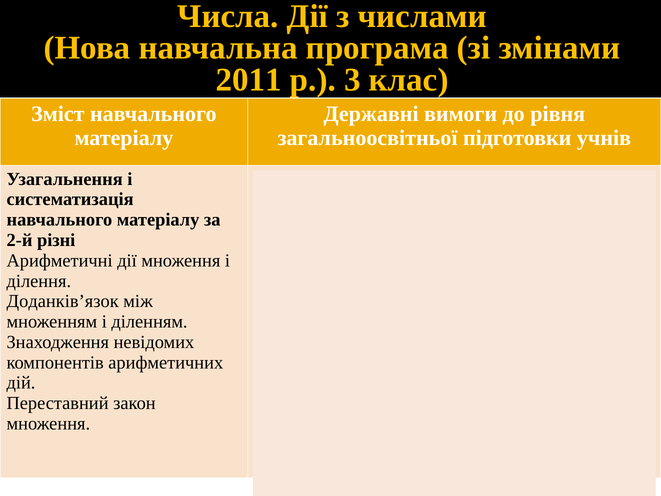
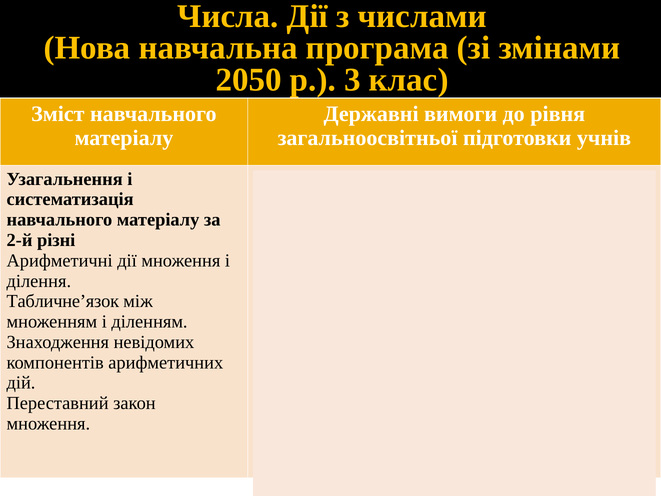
2011: 2011 -> 2050 (249, 80)
Доданків’язок: Доданків’язок -> Табличне’язок (63, 301)
